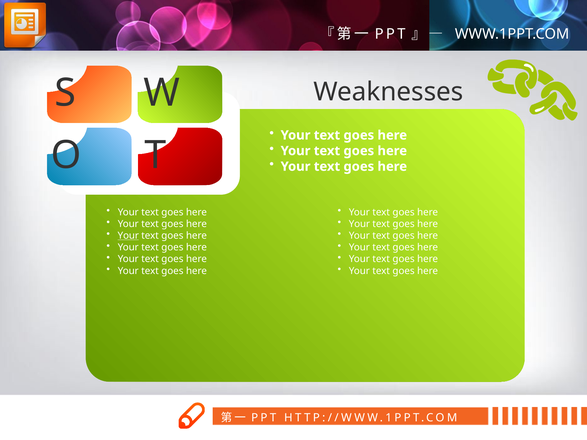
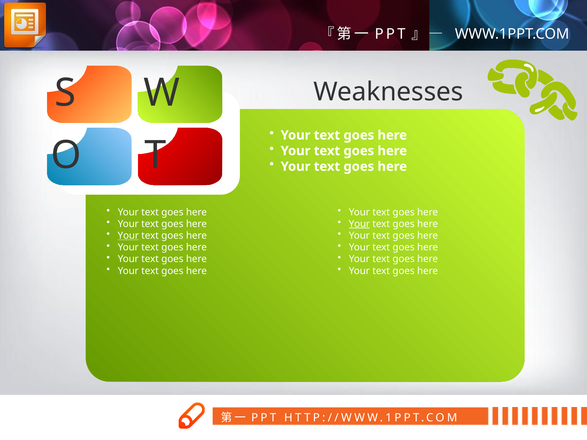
Your underline: none -> present (359, 224)
